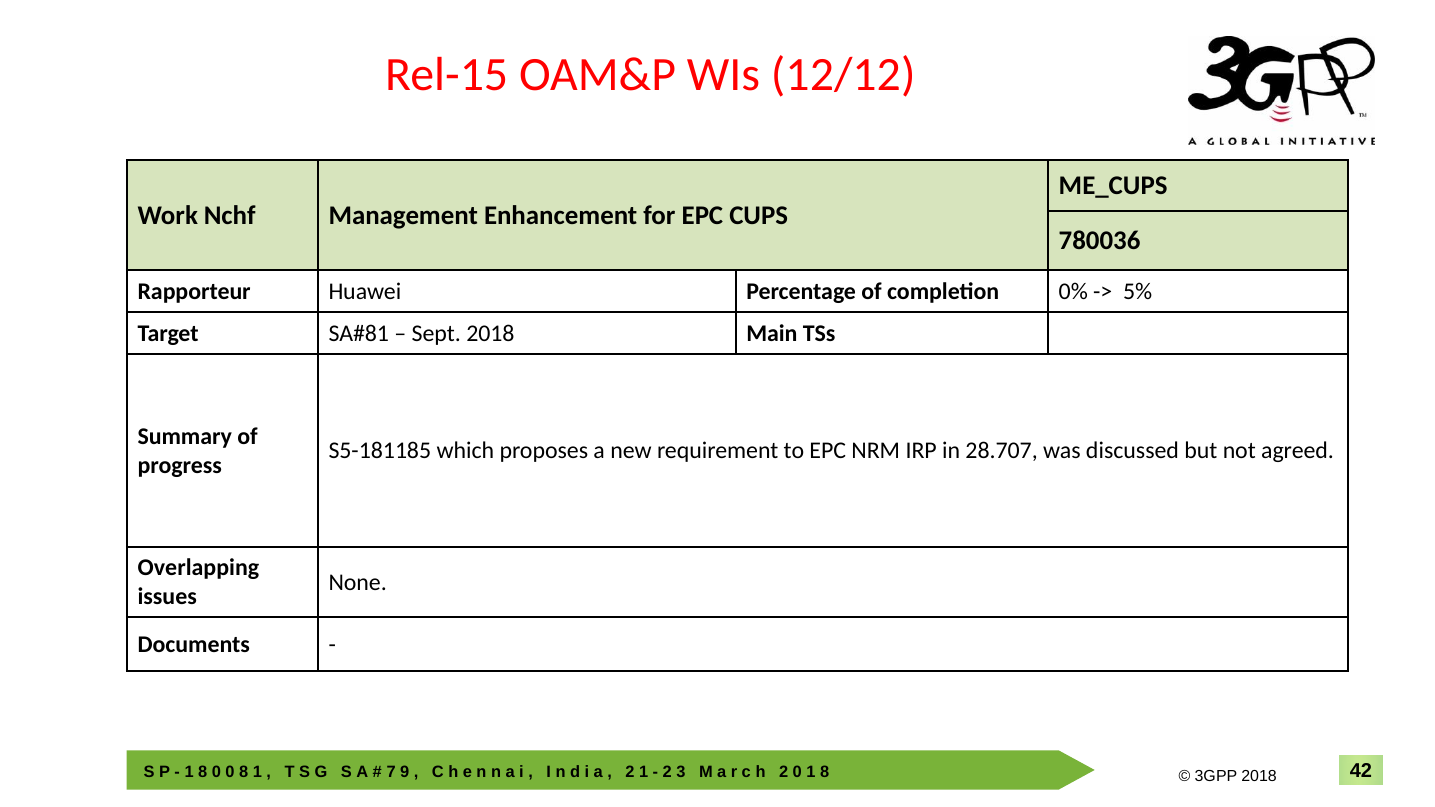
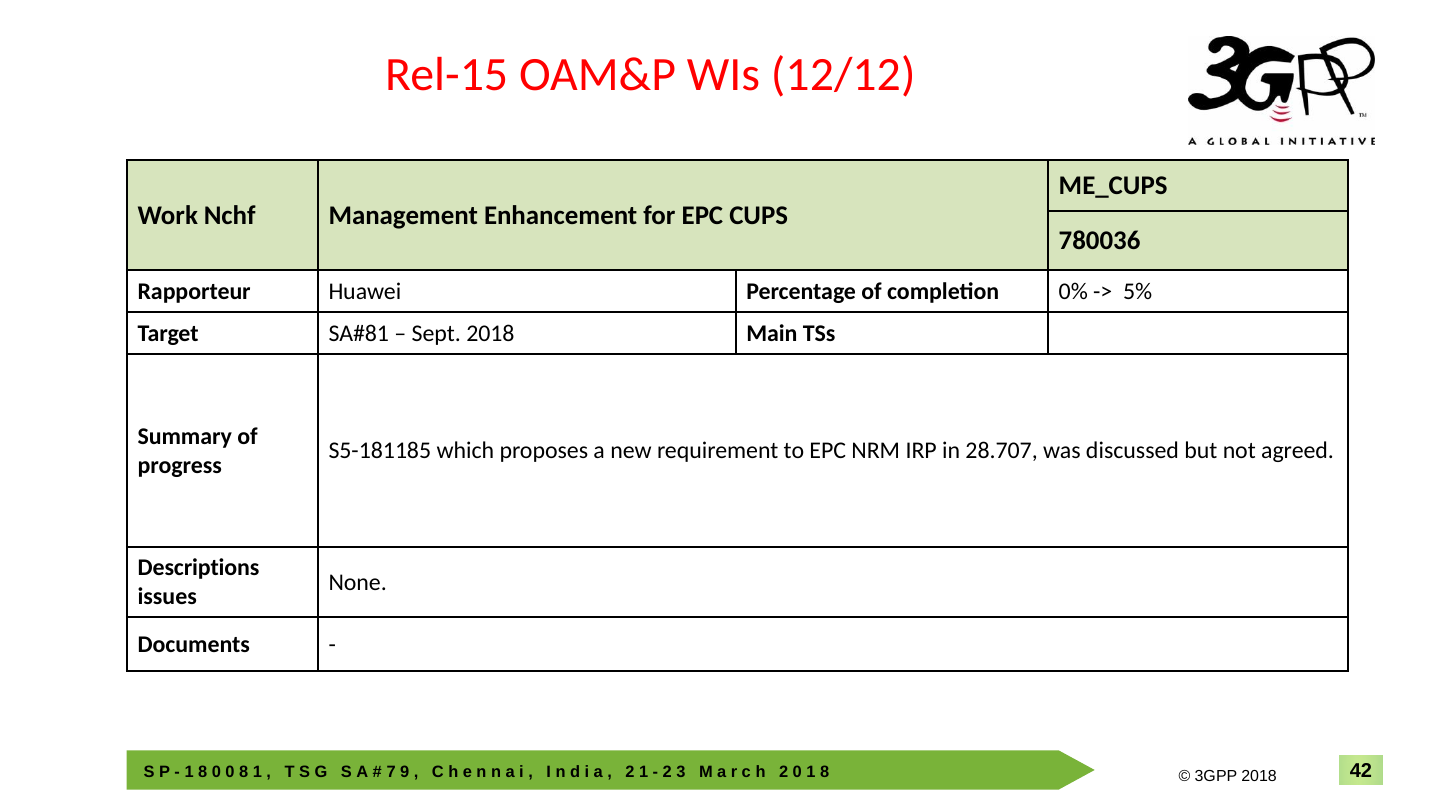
Overlapping: Overlapping -> Descriptions (199, 568)
